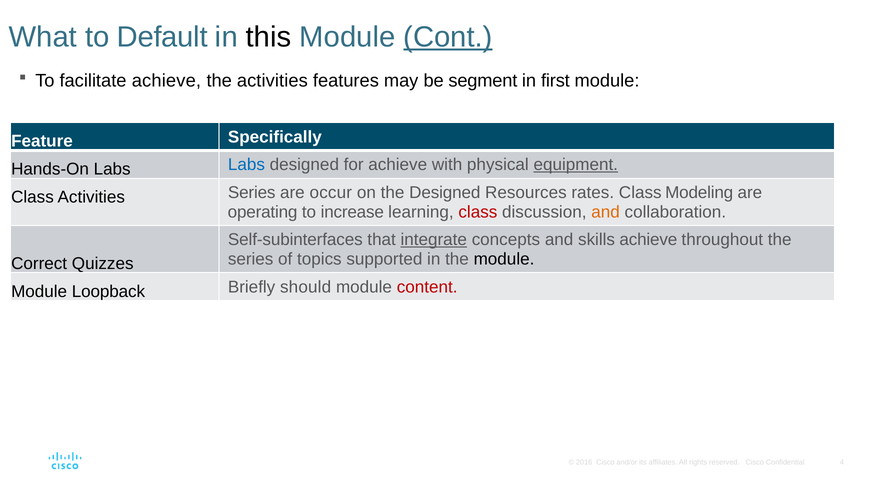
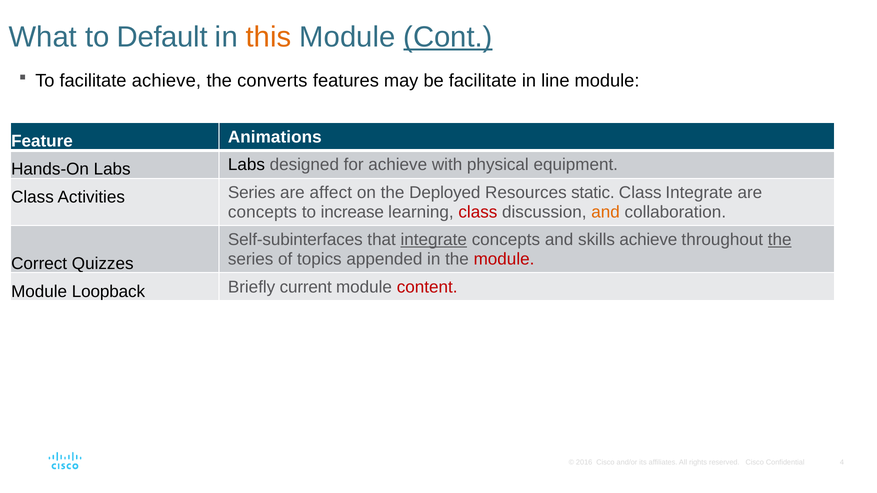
this colour: black -> orange (269, 37)
the activities: activities -> converts (272, 81)
be segment: segment -> facilitate (483, 81)
first: first -> line (555, 81)
Specifically: Specifically -> Animations (275, 137)
Labs colour: blue -> black (246, 165)
equipment underline: present -> none (576, 165)
occur: occur -> affect (331, 193)
the Designed: Designed -> Deployed (445, 193)
rates: rates -> static (593, 193)
Class Modeling: Modeling -> Integrate (699, 193)
operating: operating -> concepts (262, 212)
the underline: none -> present (780, 240)
supported: supported -> appended (384, 259)
module colour: black -> red (504, 259)
should: should -> current (306, 287)
